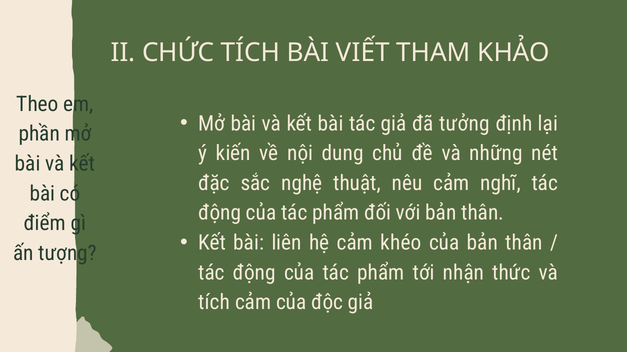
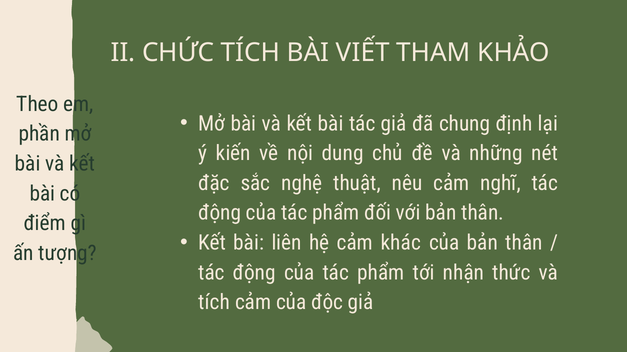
tưởng: tưởng -> chung (465, 124)
khéo: khéo -> khác (401, 243)
